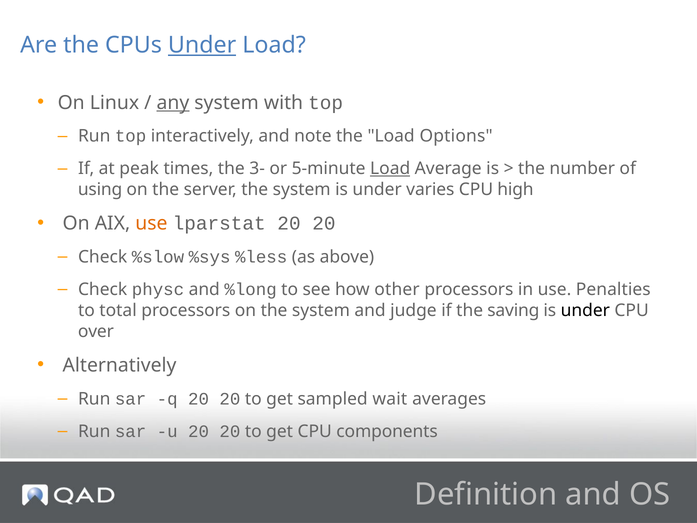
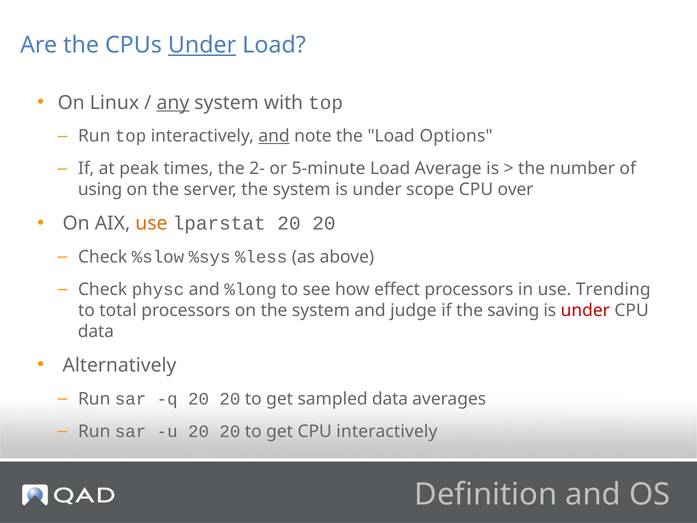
and underline: none -> present (274, 136)
3-: 3- -> 2- (257, 169)
Load underline: present -> none (390, 169)
varies: varies -> scope (430, 190)
high: high -> over (515, 190)
other: other -> effect (397, 289)
Penalties: Penalties -> Trending (613, 289)
under colour: black -> red (585, 310)
over: over -> data (96, 331)
sampled wait: wait -> data (390, 399)
CPU components: components -> interactively (387, 431)
